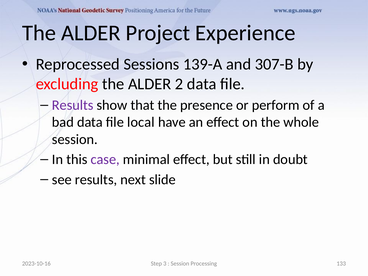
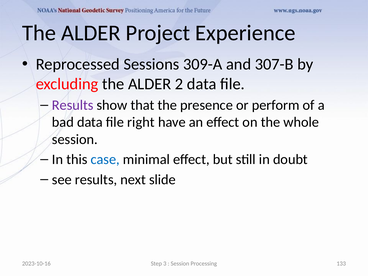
139-A: 139-A -> 309-A (203, 64)
local: local -> right (141, 122)
case colour: purple -> blue (105, 159)
